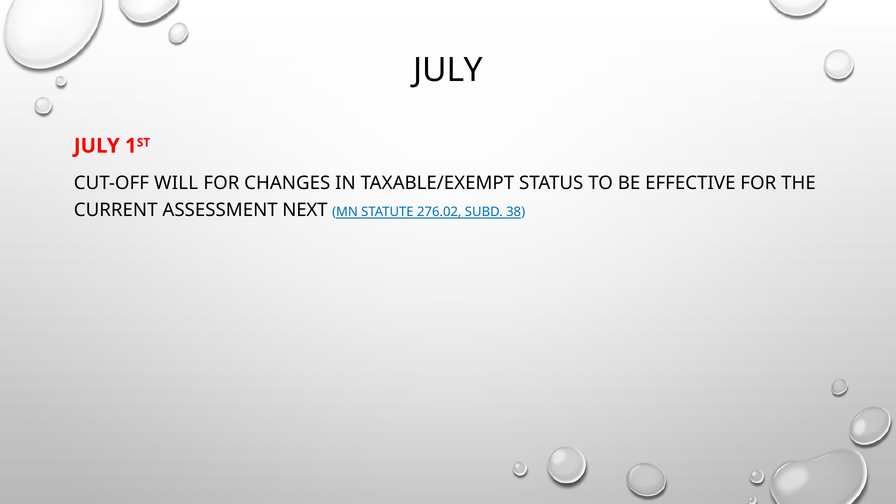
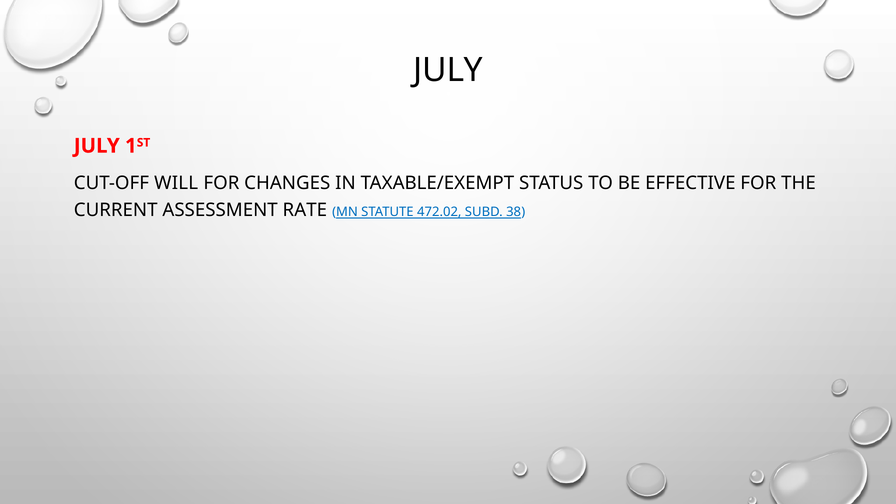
NEXT: NEXT -> RATE (305, 210)
276.02: 276.02 -> 472.02 (439, 212)
